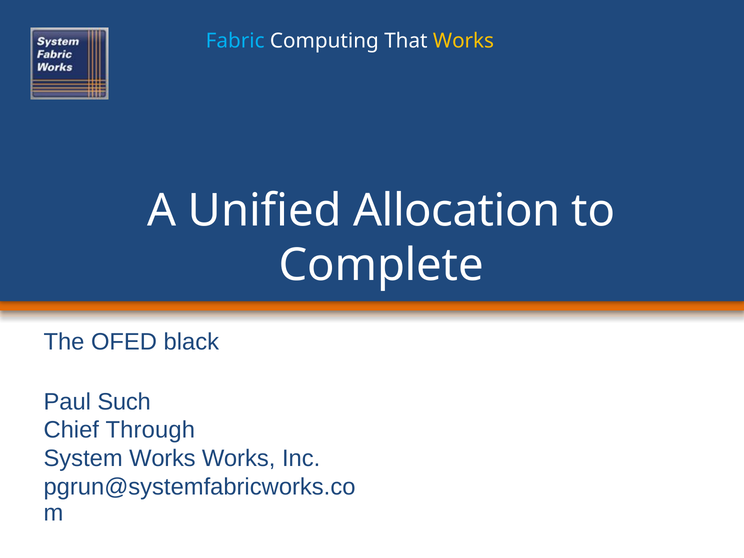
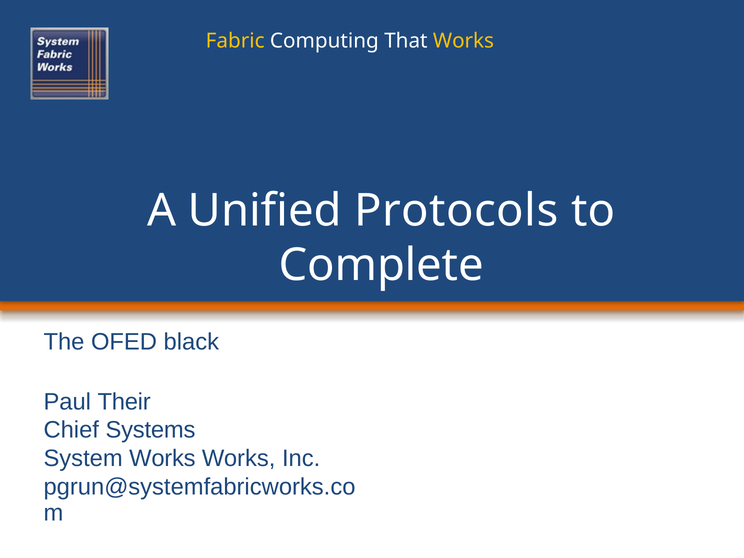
Fabric colour: light blue -> yellow (235, 41)
Allocation: Allocation -> Protocols (456, 211)
Such: Such -> Their (124, 402)
Through: Through -> Systems (150, 430)
